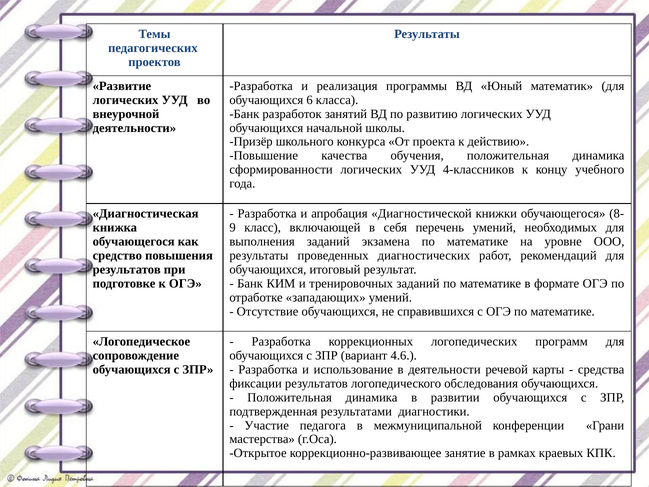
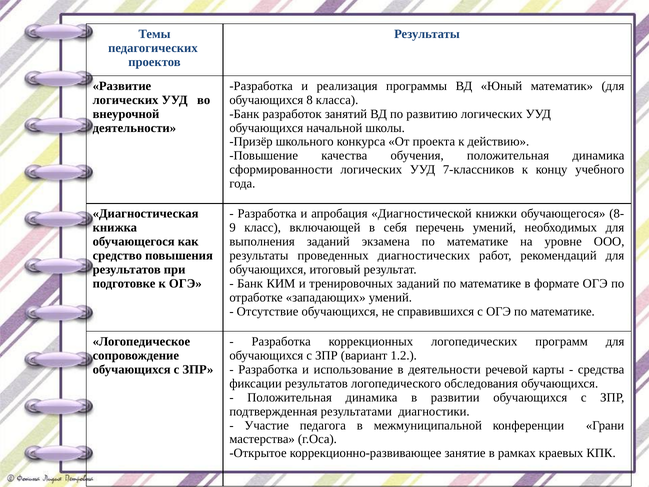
6: 6 -> 8 (310, 100)
4-классников: 4-классников -> 7-классников (479, 170)
4.6: 4.6 -> 1.2 (404, 355)
